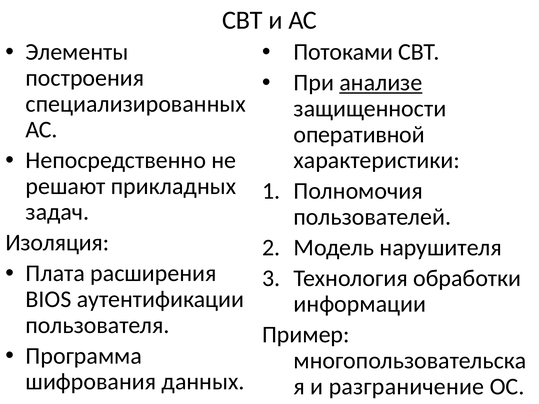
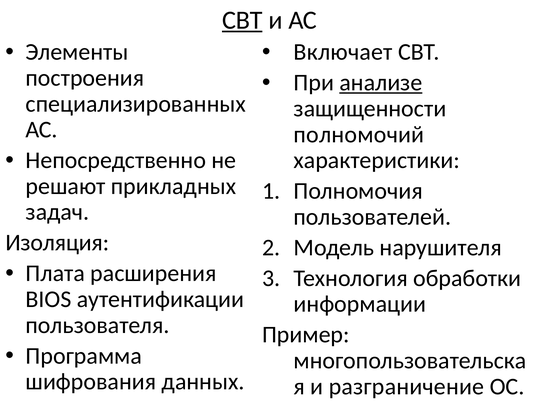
СВТ underline: none -> present (242, 20)
Потоками: Потоками -> Включает (343, 52)
оперативной: оперативной -> полномочий (359, 135)
